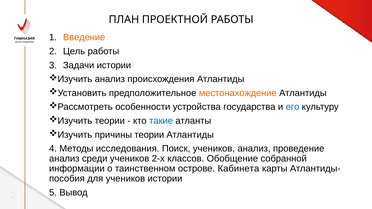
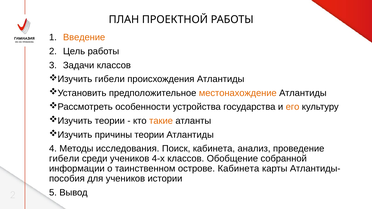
Задачи истории: истории -> классов (114, 65)
анализ: анализ -> гибели (110, 79)
его colour: blue -> orange (293, 107)
такие colour: blue -> orange (161, 121)
Поиск учеников: учеников -> кабинета (214, 149)
анализ: анализ -> гибели (64, 159)
2-х: 2-х -> 4-х (158, 159)
